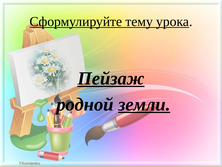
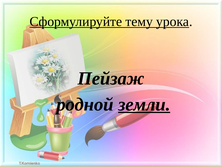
Пейзаж underline: present -> none (111, 78)
